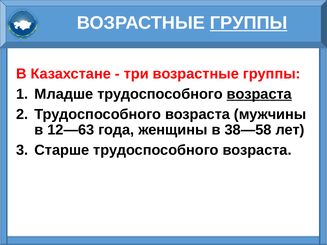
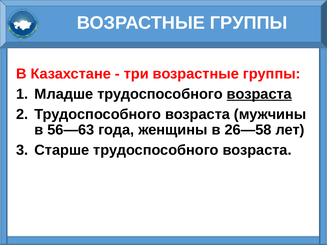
ГРУППЫ underline: present -> none (249, 23)
12—63: 12—63 -> 56—63 (71, 130)
38—58: 38—58 -> 26—58 (248, 130)
